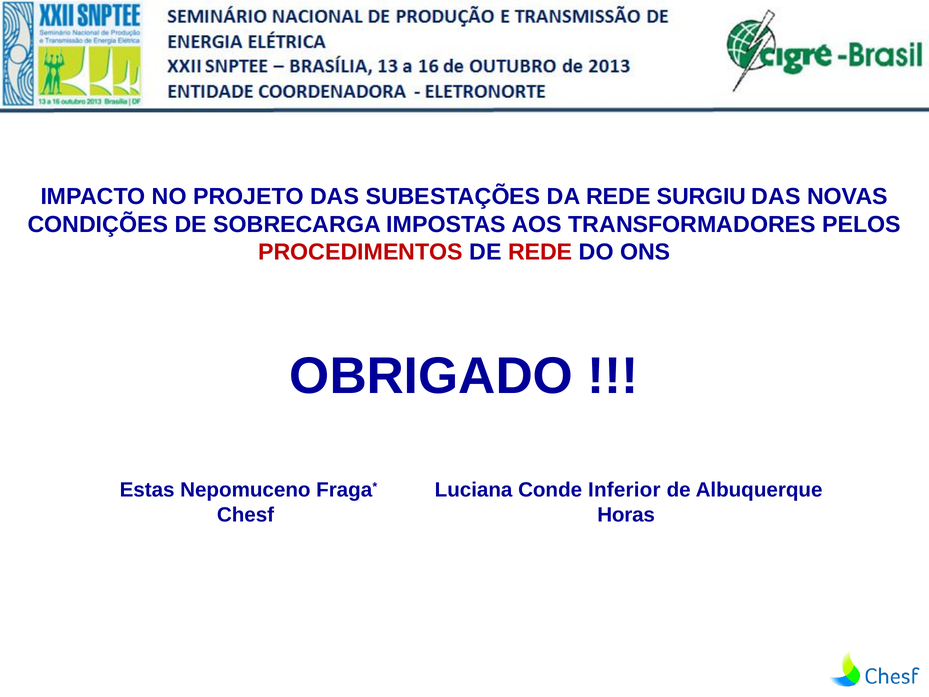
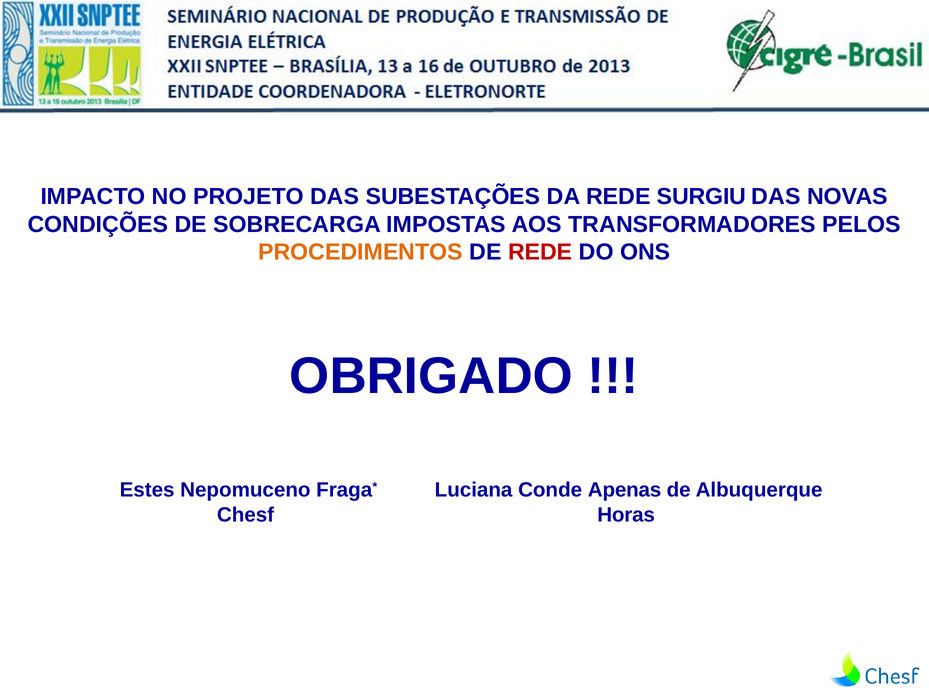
PROCEDIMENTOS colour: red -> orange (361, 252)
Estas: Estas -> Estes (147, 490)
Inferior: Inferior -> Apenas (625, 490)
